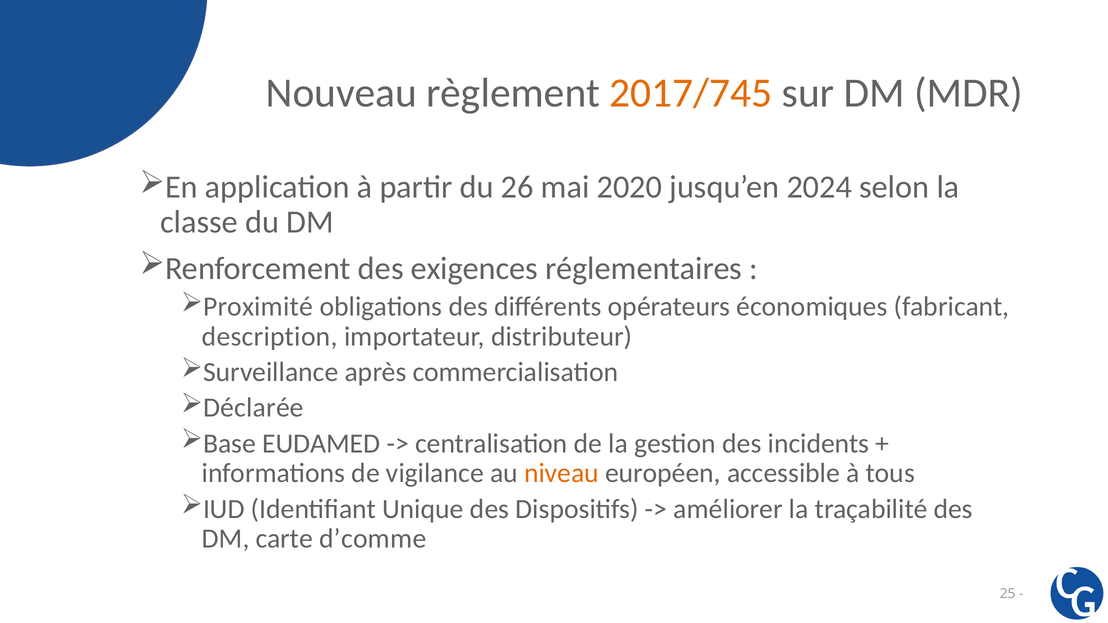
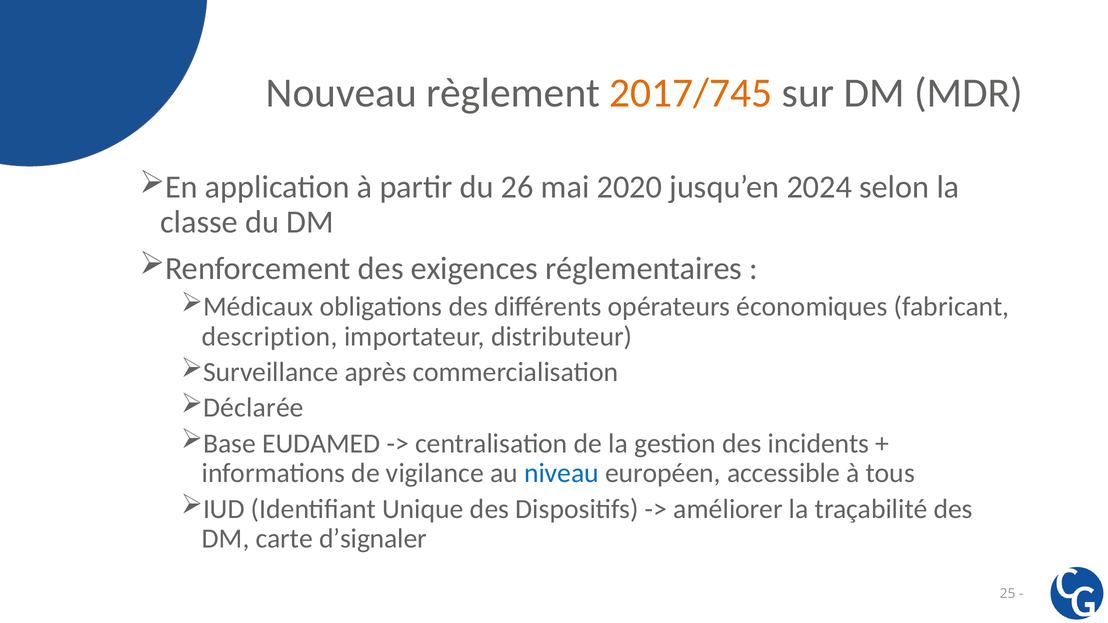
Proximité: Proximité -> Médicaux (258, 307)
niveau colour: orange -> blue (561, 473)
d’comme: d’comme -> d’signaler (373, 539)
